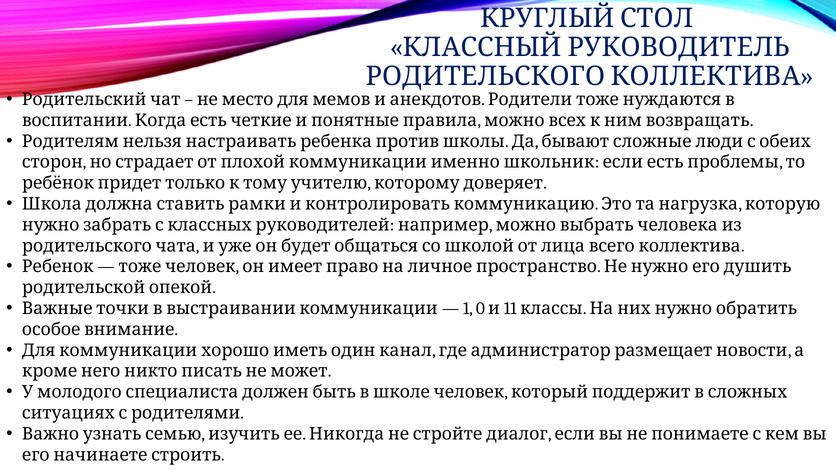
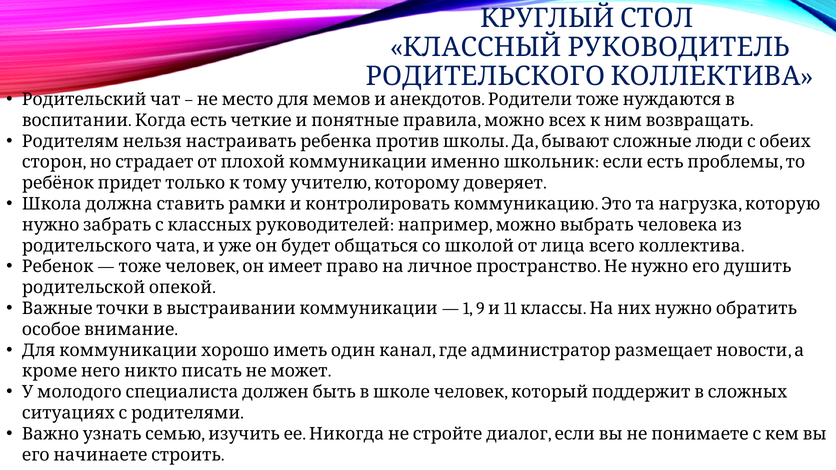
0: 0 -> 9 (480, 309)
